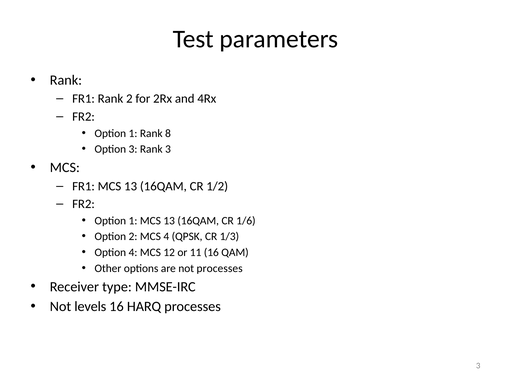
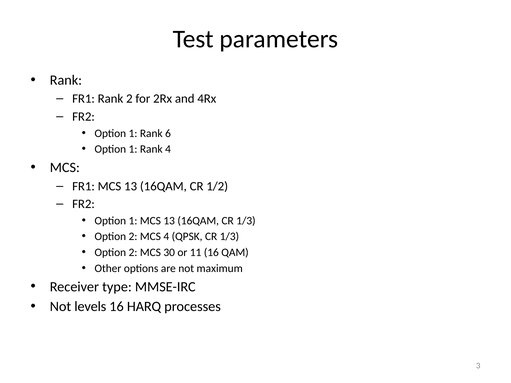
8: 8 -> 6 (168, 133)
3: 3 -> 1 (133, 149)
Rank 3: 3 -> 4 (168, 149)
16QAM CR 1/6: 1/6 -> 1/3 (246, 221)
4: 4 -> 2 (133, 253)
12: 12 -> 30 (169, 253)
not processes: processes -> maximum (220, 268)
